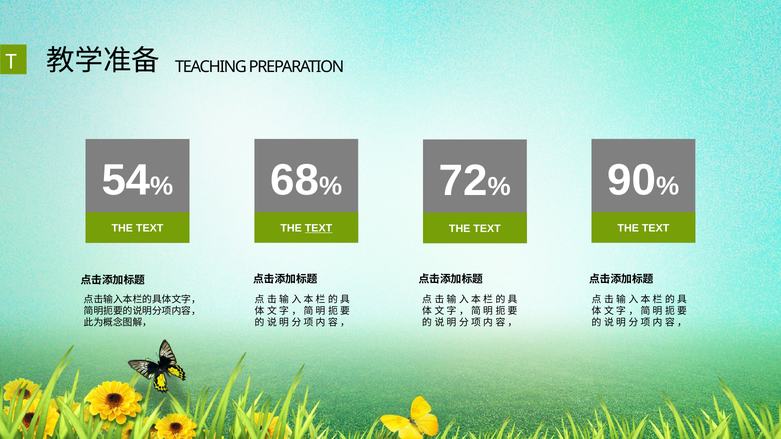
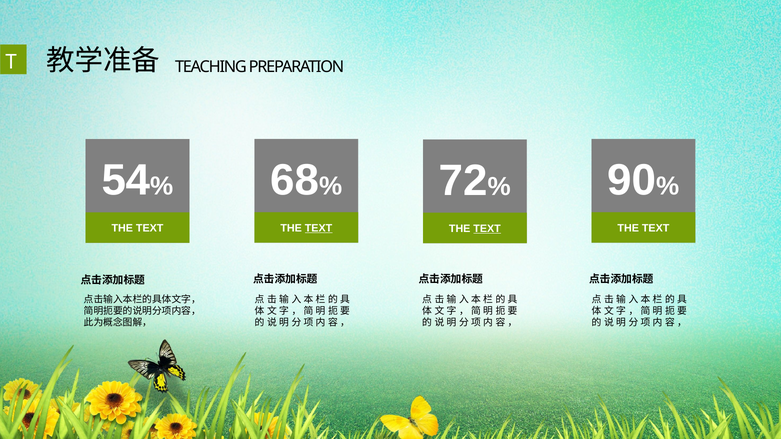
TEXT underline: none -> present (487, 229)
